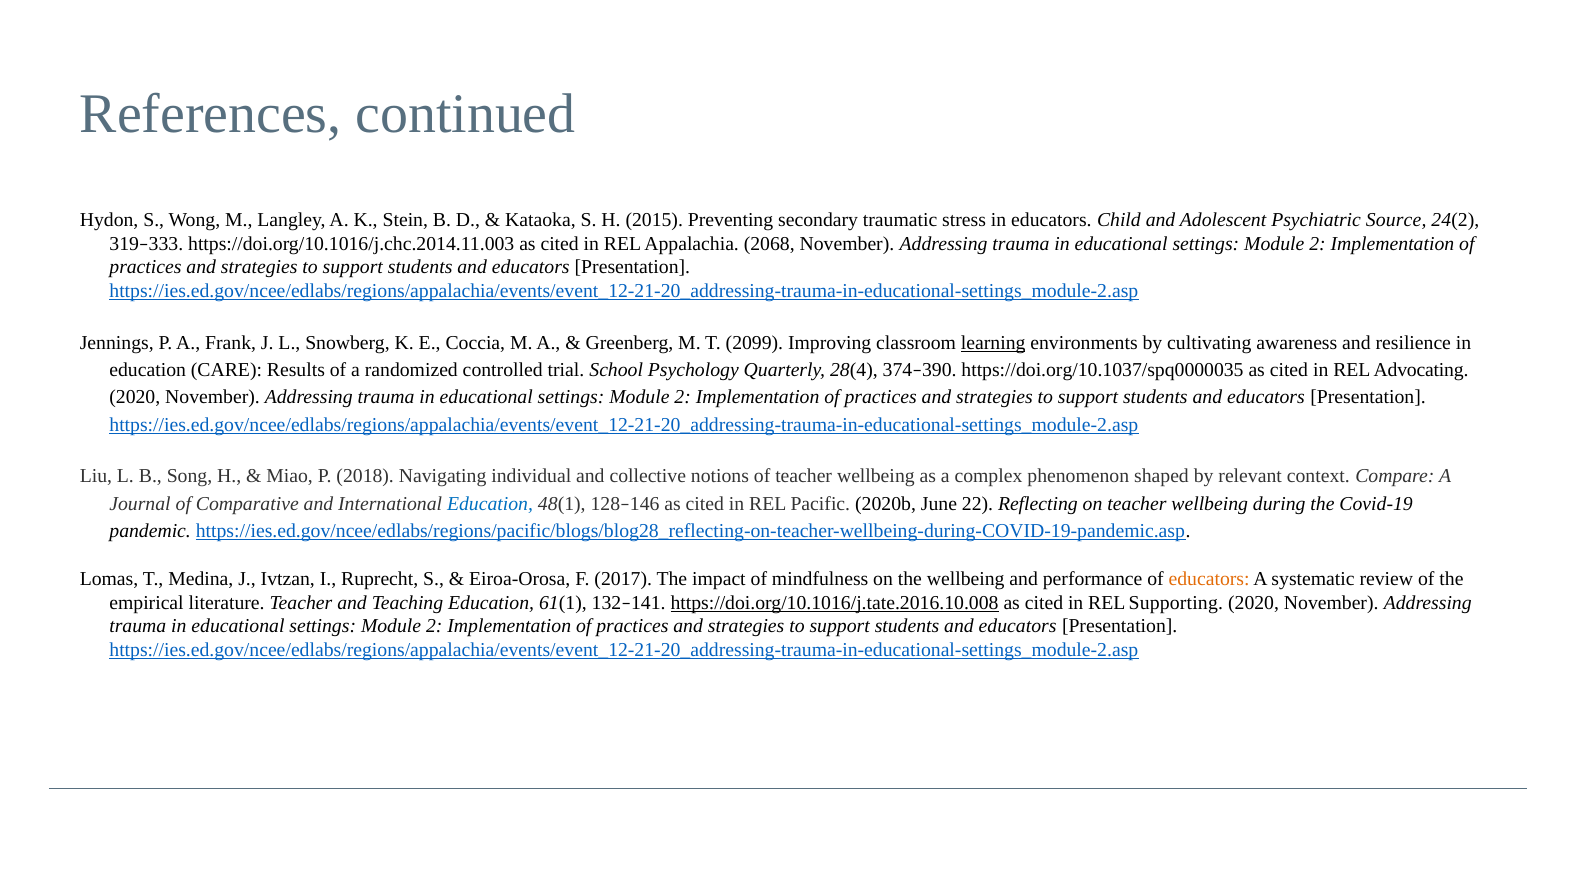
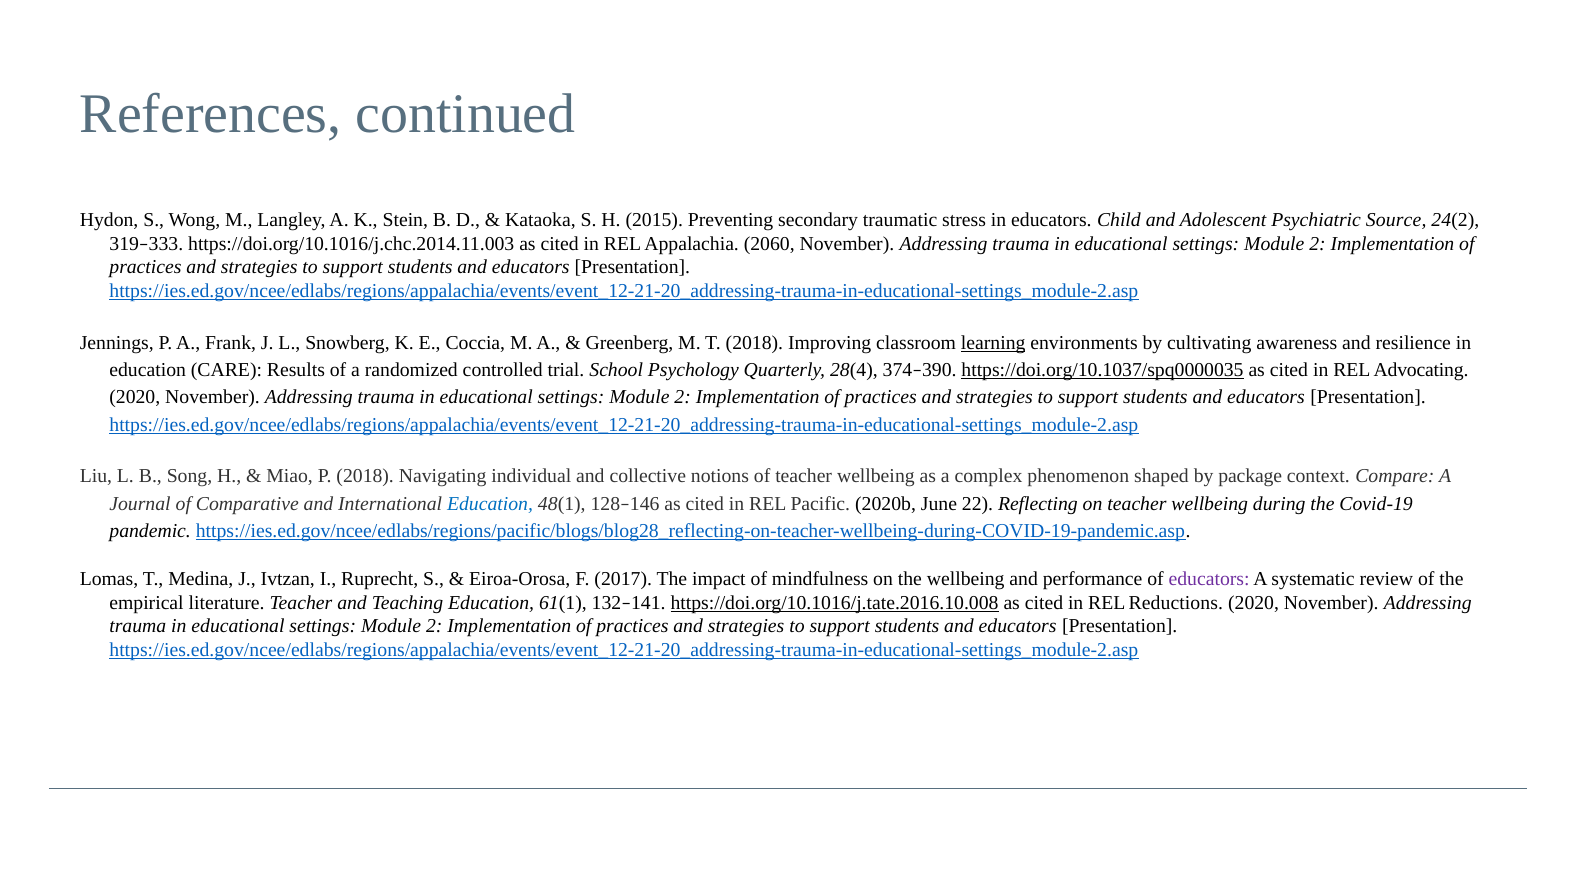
2068: 2068 -> 2060 (769, 244)
T 2099: 2099 -> 2018 (754, 343)
https://doi.org/10.1037/spq0000035 underline: none -> present (1103, 370)
relevant: relevant -> package (1250, 476)
educators colour: orange -> purple (1209, 579)
Supporting: Supporting -> Reductions (1176, 603)
